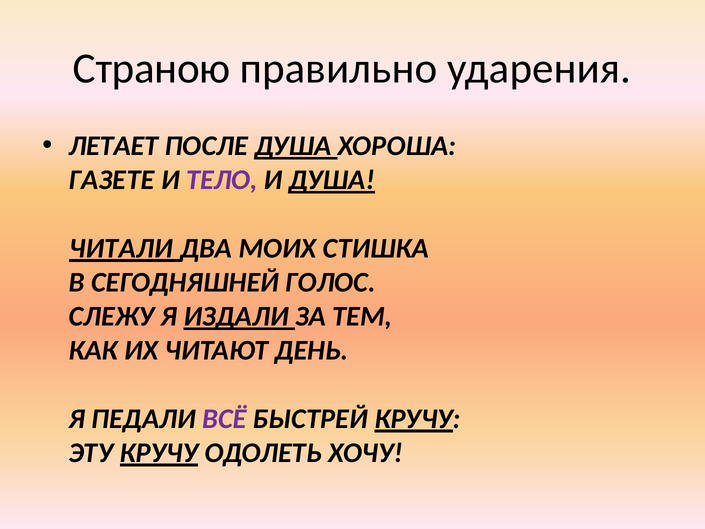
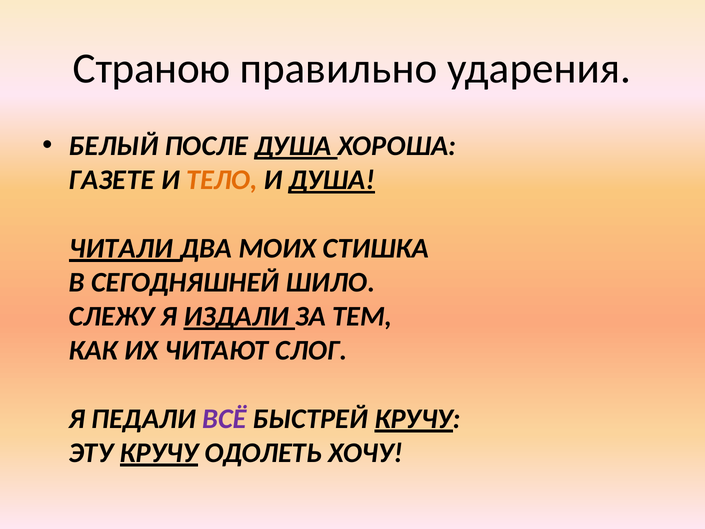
ЛЕТАЕТ: ЛЕТАЕТ -> БЕЛЫЙ (113, 146)
ТЕЛО colour: purple -> orange (222, 180)
ГОЛОС: ГОЛОС -> ШИЛО (330, 282)
ДЕНЬ: ДЕНЬ -> СЛОГ (311, 350)
